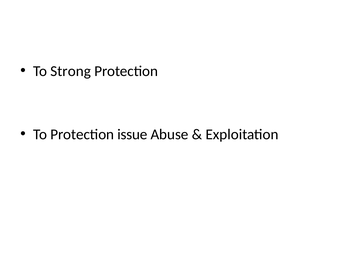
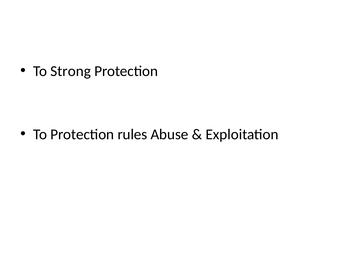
issue: issue -> rules (132, 134)
